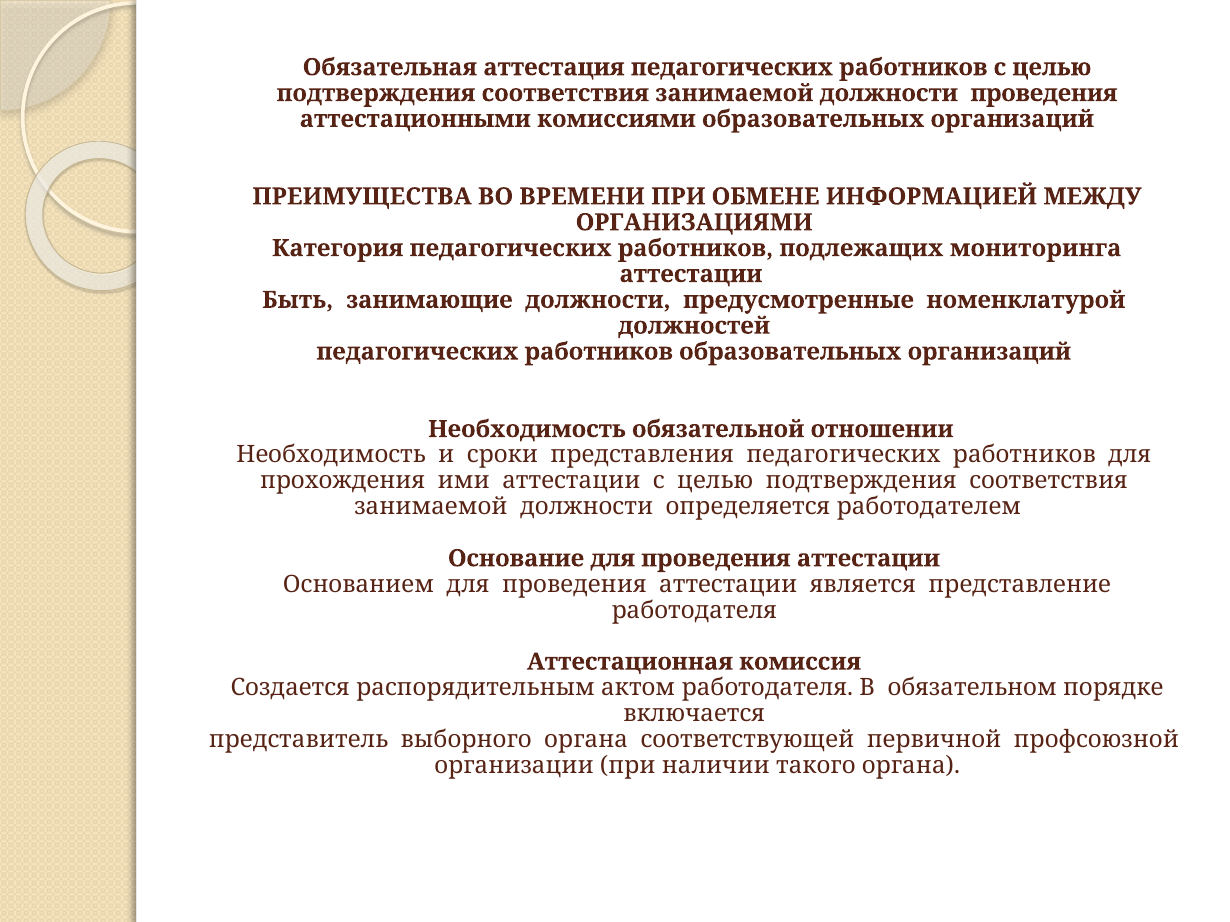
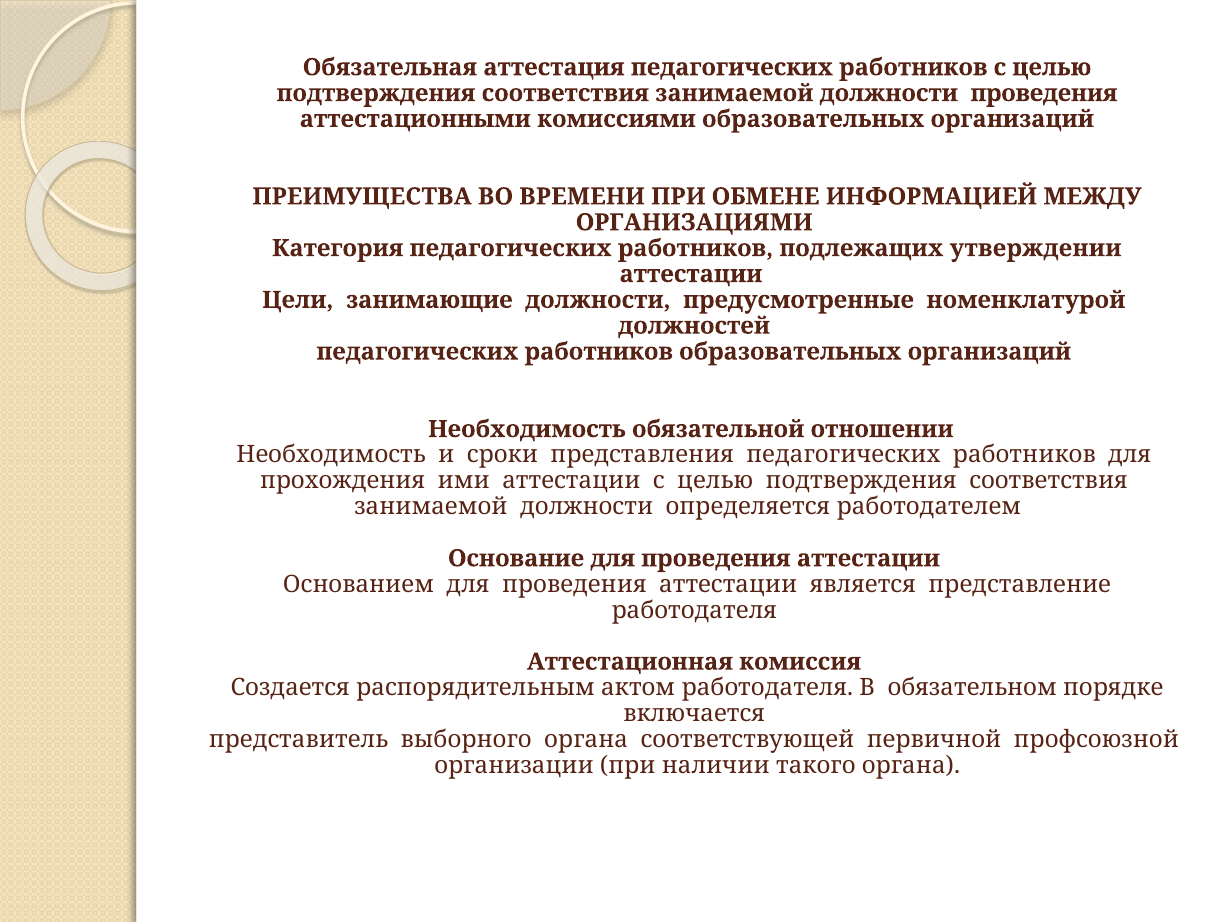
мониторинга: мониторинга -> утверждении (1036, 248)
Быть: Быть -> Цели (298, 300)
